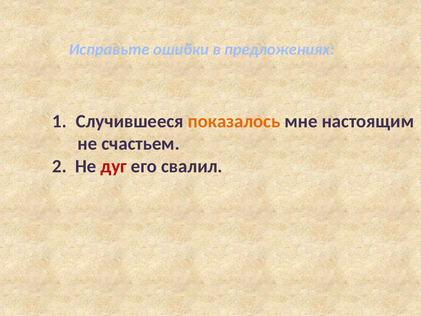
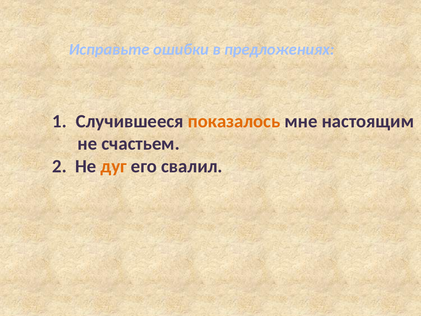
дуг colour: red -> orange (114, 166)
